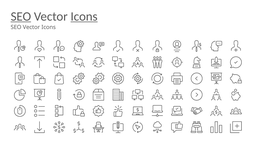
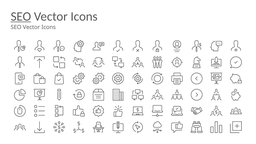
Icons underline: present -> none (84, 16)
